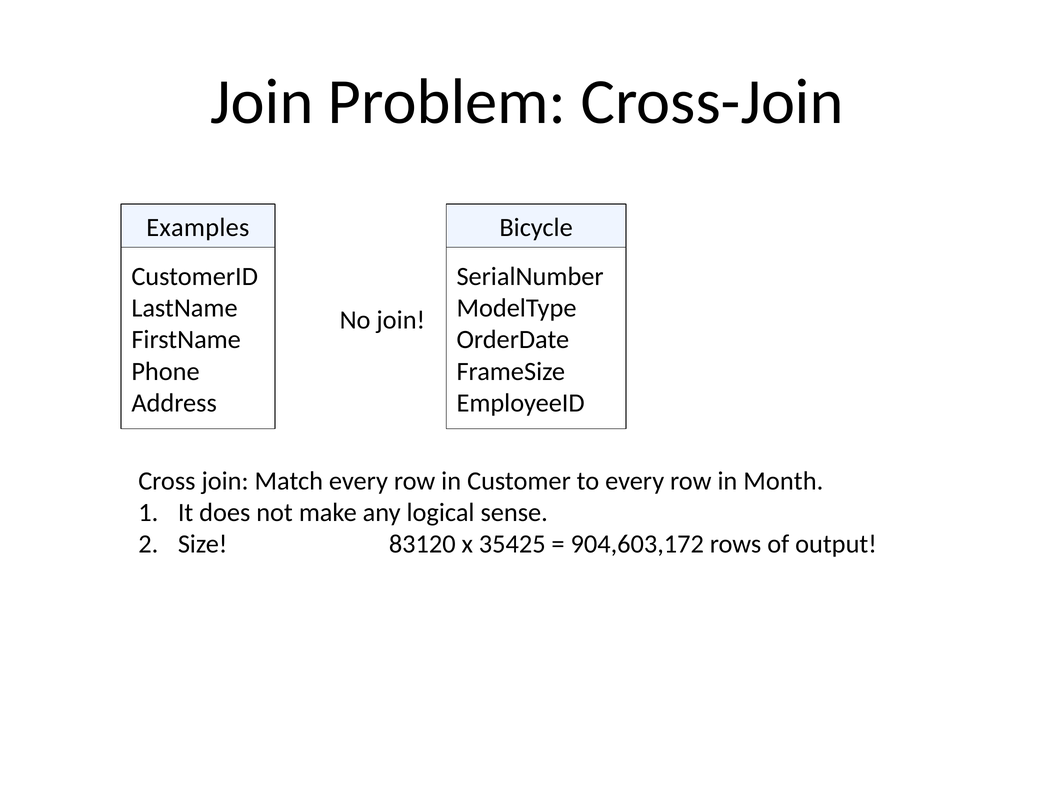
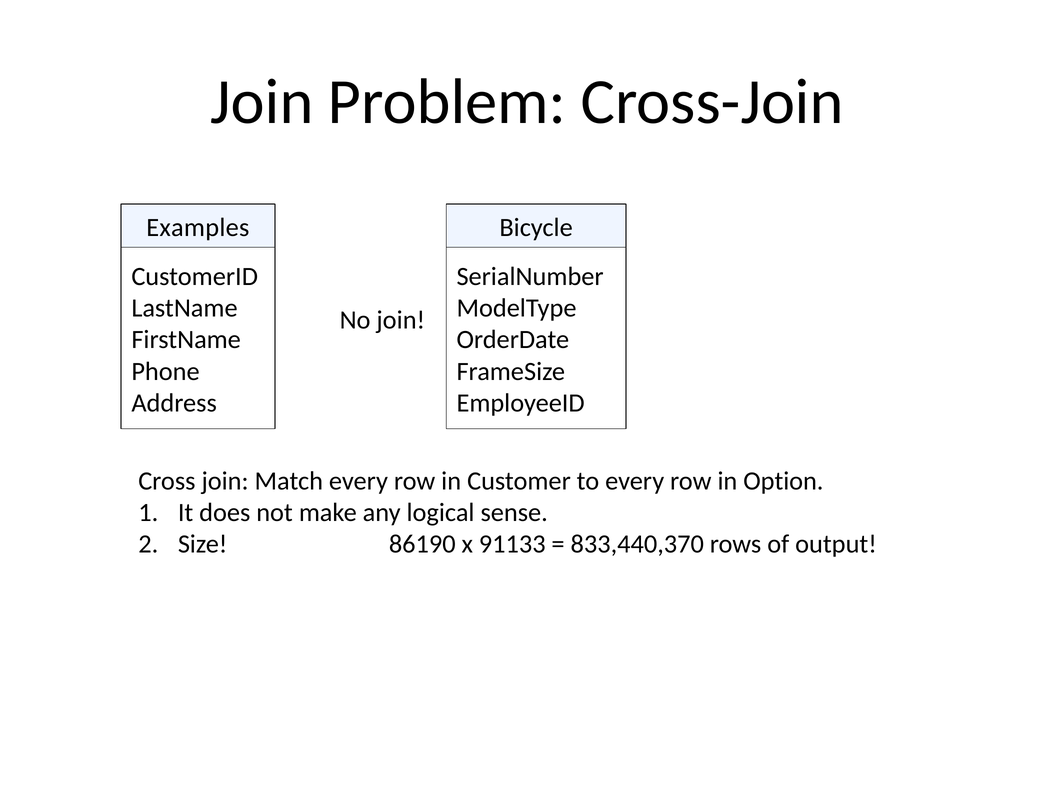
Month: Month -> Option (783, 481)
83120: 83120 -> 86190 (422, 544)
35425: 35425 -> 91133 (512, 544)
904,603,172: 904,603,172 -> 833,440,370 (637, 544)
